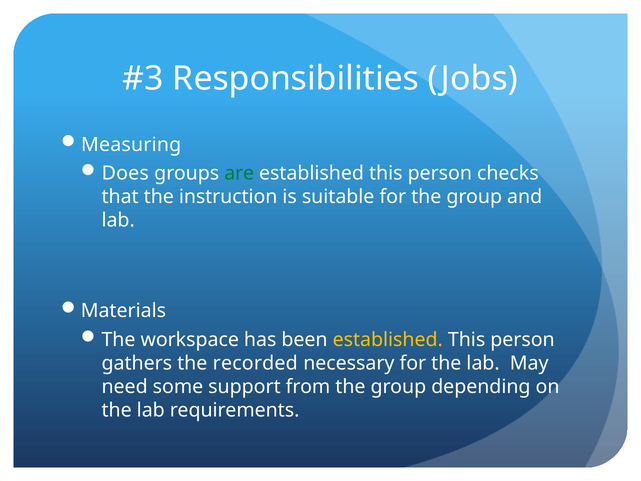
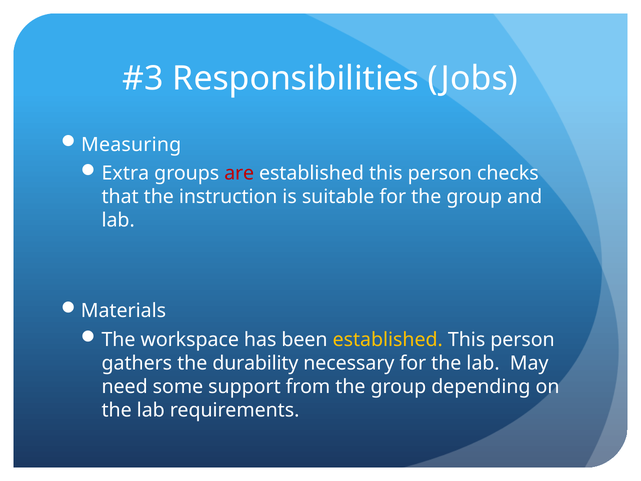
Does: Does -> Extra (125, 173)
are colour: green -> red (239, 173)
recorded: recorded -> durability (255, 363)
